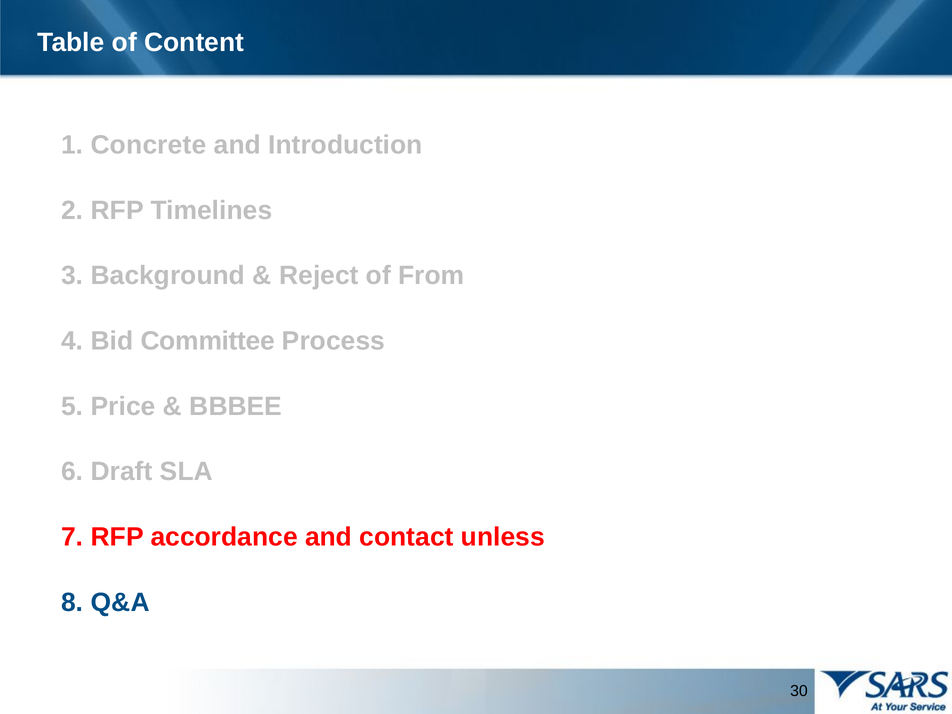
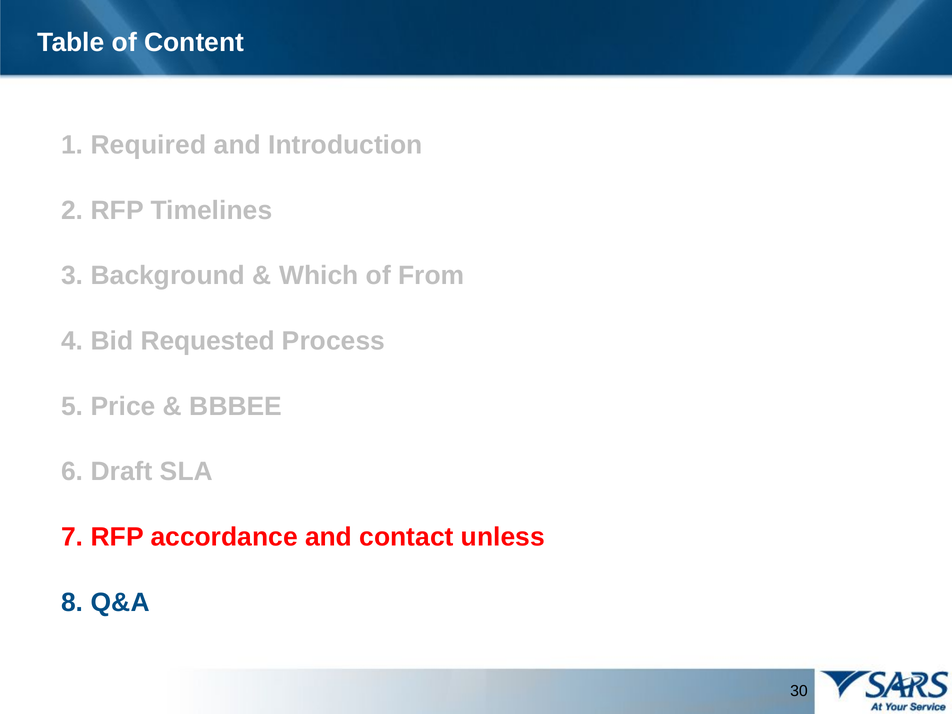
Concrete: Concrete -> Required (149, 145)
Reject: Reject -> Which (319, 276)
Committee: Committee -> Requested (208, 341)
